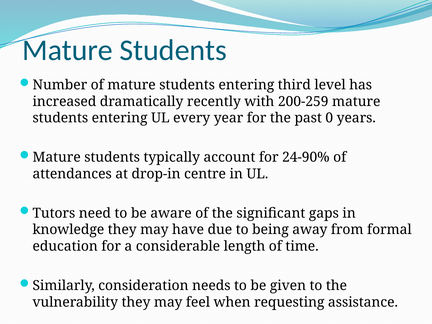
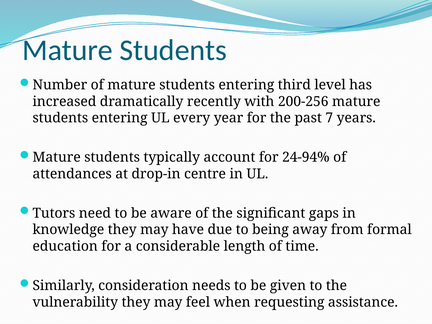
200-259: 200-259 -> 200-256 (303, 101)
0: 0 -> 7 (329, 118)
24-90%: 24-90% -> 24-94% (306, 157)
